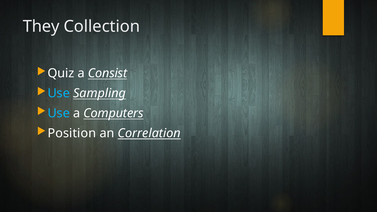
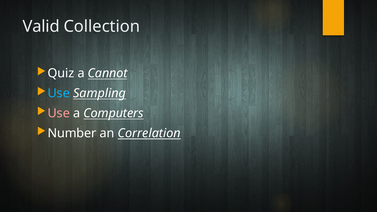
They: They -> Valid (41, 26)
Consist: Consist -> Cannot (108, 73)
Use colour: light blue -> pink (59, 113)
Position: Position -> Number (72, 133)
